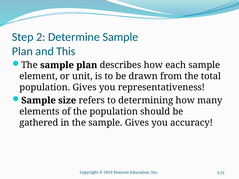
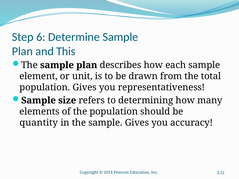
2: 2 -> 6 (41, 37)
gathered: gathered -> quantity (39, 123)
